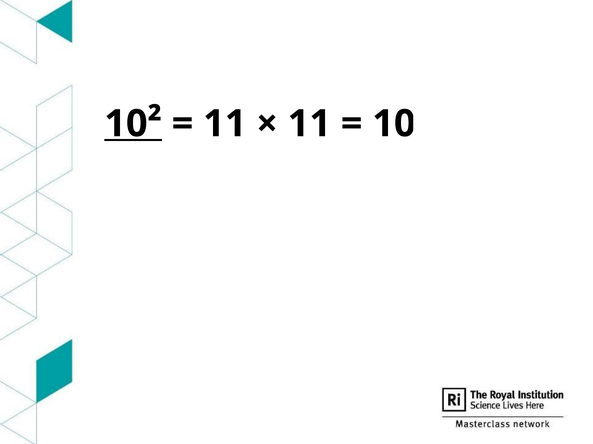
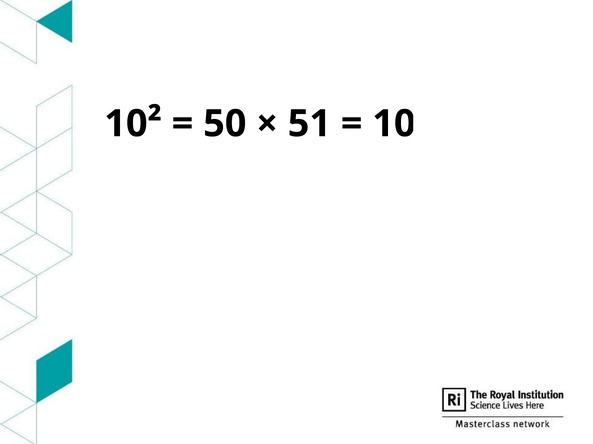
10² underline: present -> none (133, 124)
11: 11 -> 50 (225, 124)
11: 11 -> 51 (309, 124)
